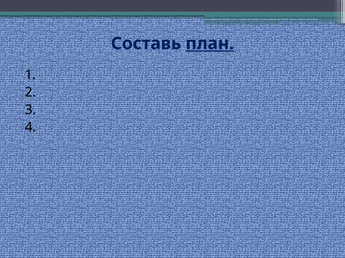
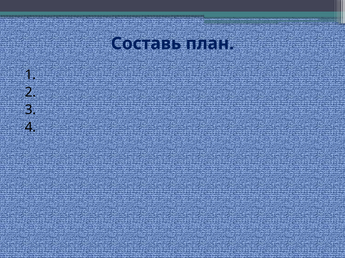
план underline: present -> none (210, 44)
